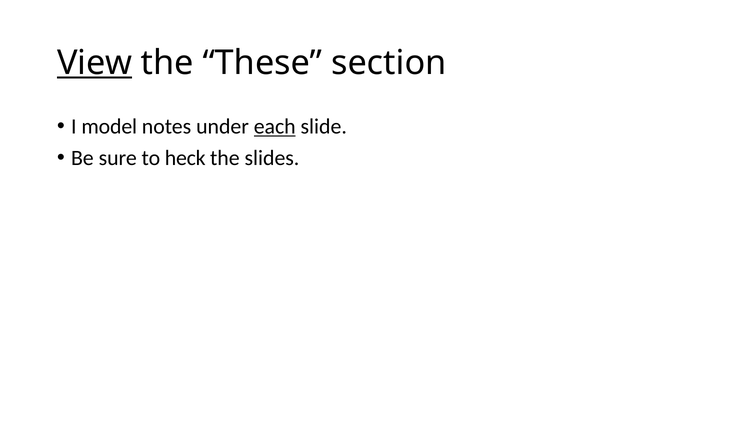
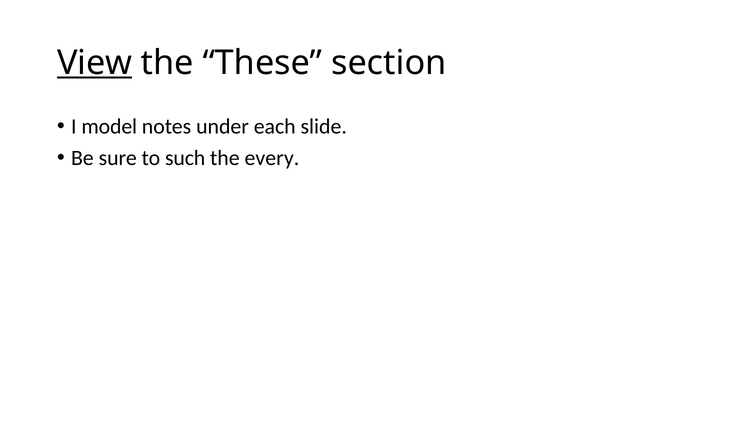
each underline: present -> none (275, 126)
heck: heck -> such (185, 158)
slides: slides -> every (272, 158)
